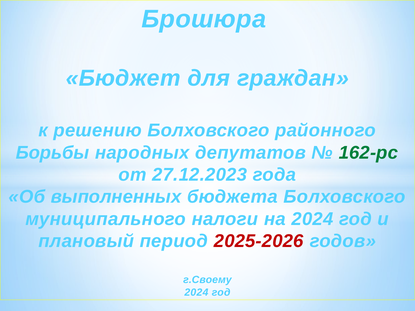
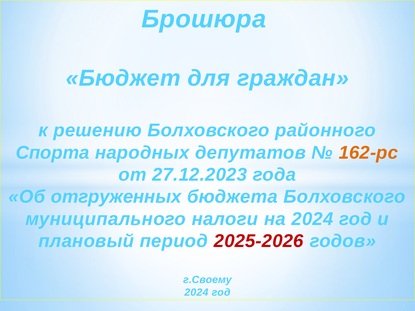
Борьбы: Борьбы -> Спорта (53, 153)
162-рс colour: green -> orange (368, 153)
выполненных: выполненных -> отгруженных (116, 197)
